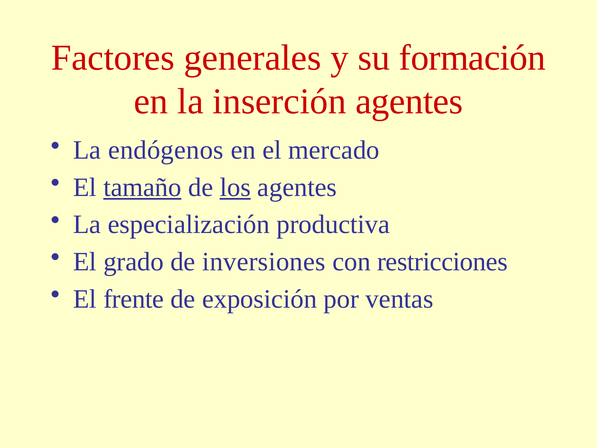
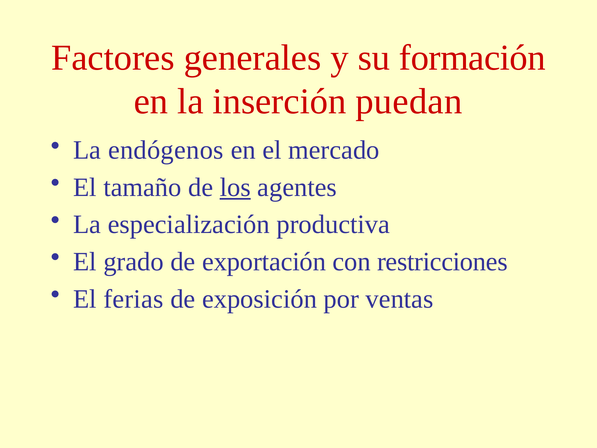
inserción agentes: agentes -> puedan (409, 102)
tamaño underline: present -> none (142, 187)
inversiones: inversiones -> exportación (264, 262)
frente: frente -> ferias (133, 299)
